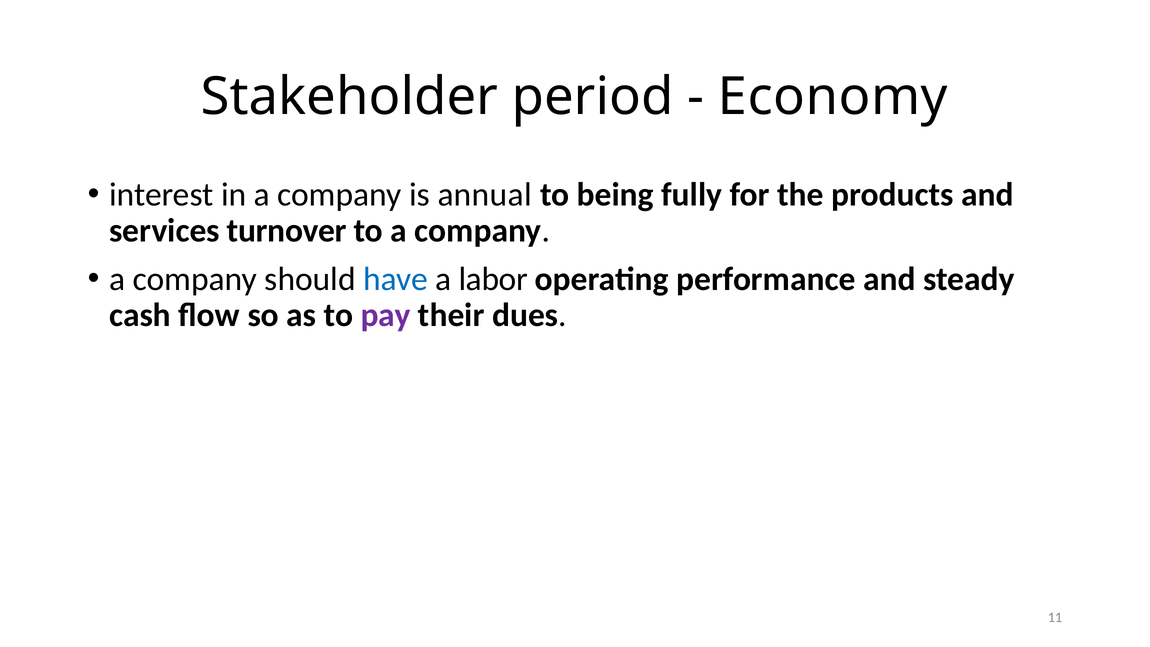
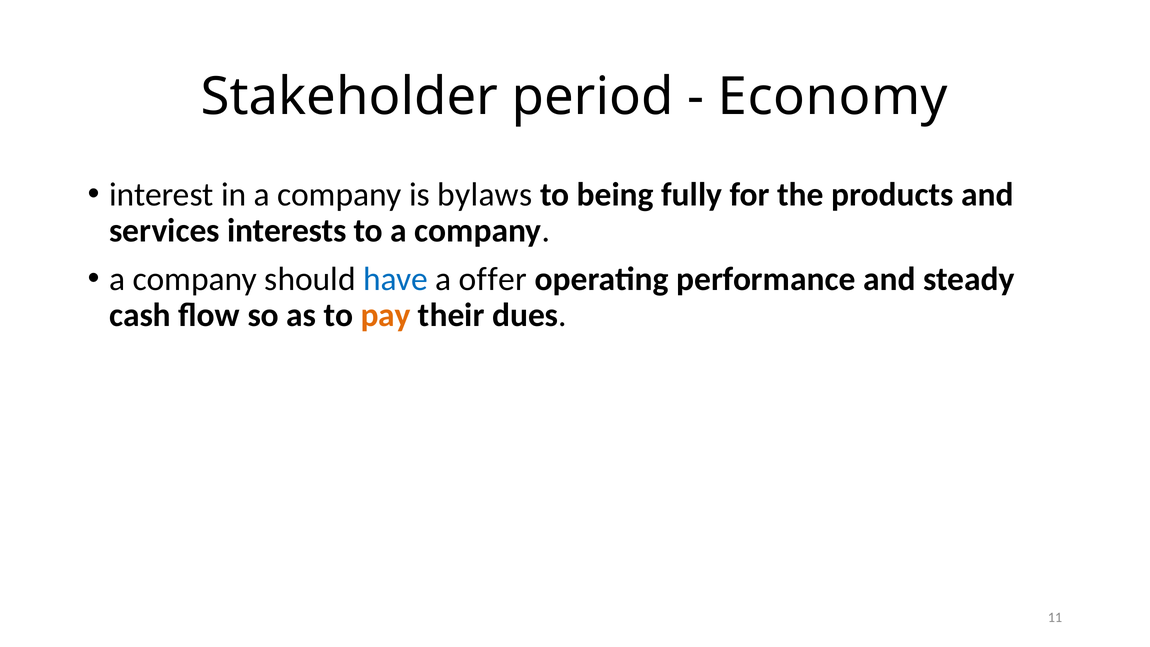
annual: annual -> bylaws (485, 194)
turnover: turnover -> interests (287, 231)
labor: labor -> offer (493, 279)
pay colour: purple -> orange (386, 315)
